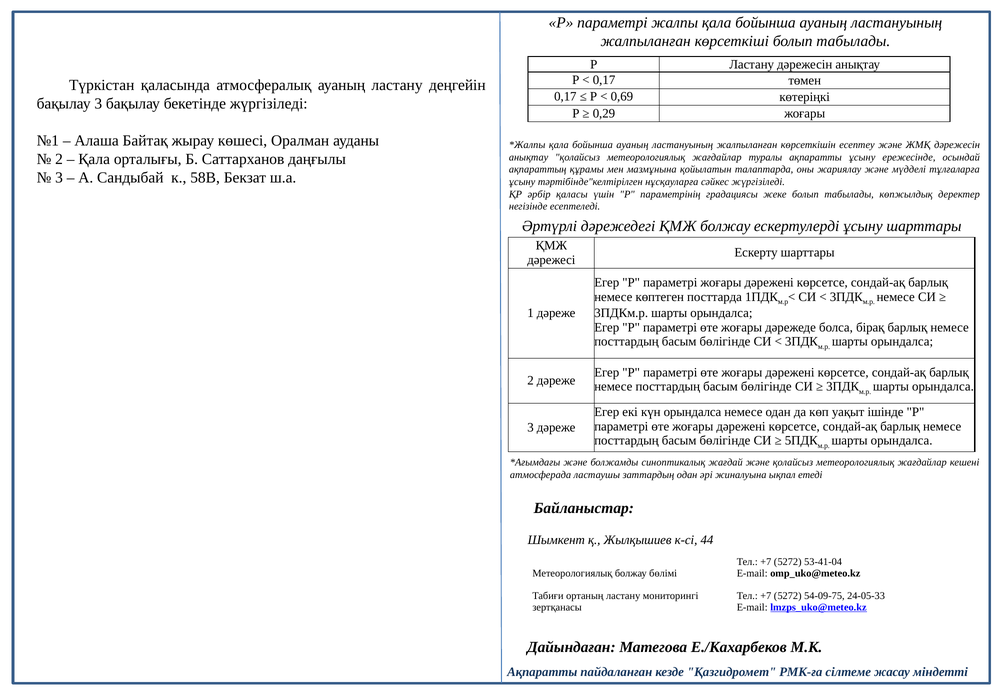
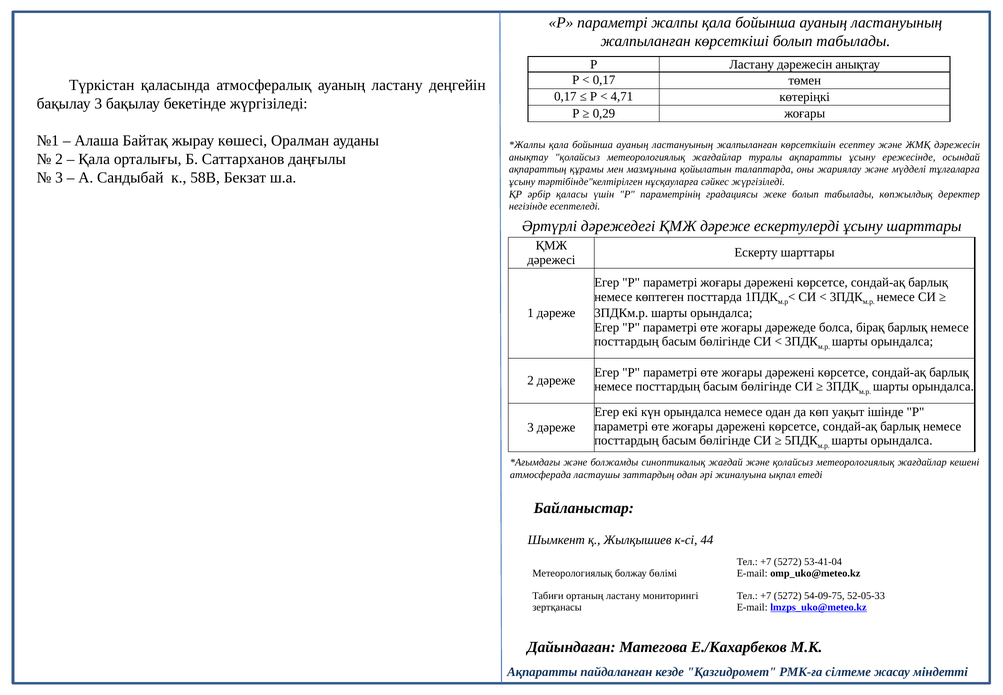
0,69: 0,69 -> 4,71 (622, 97)
ҚМЖ болжау: болжау -> дәреже (725, 226)
24-05-33: 24-05-33 -> 52-05-33 (866, 595)
